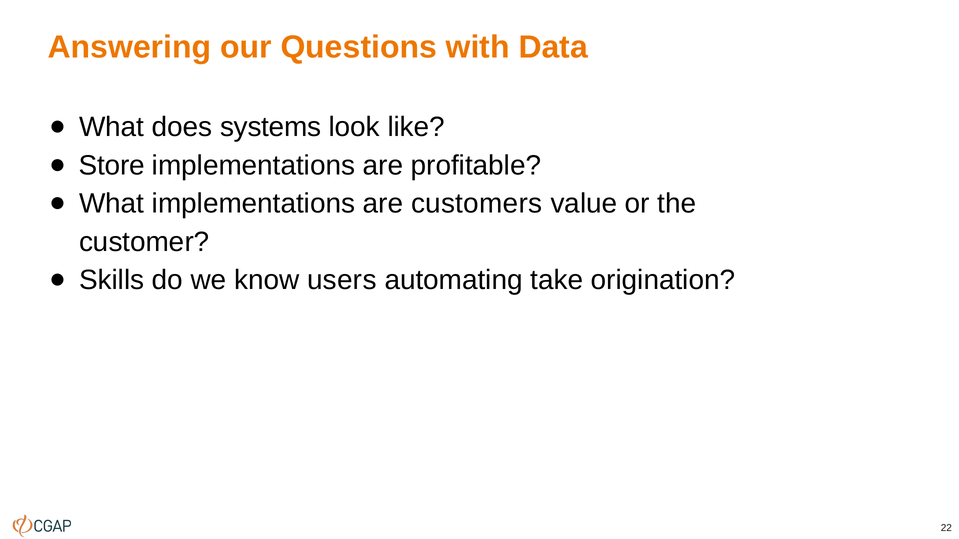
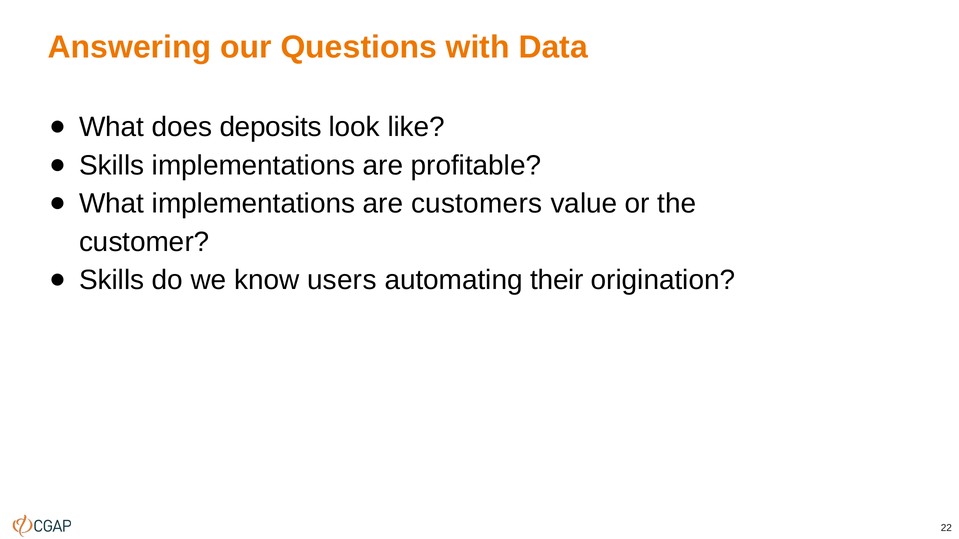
systems: systems -> deposits (271, 127)
Store: Store -> Skills (112, 166)
take: take -> their (557, 280)
